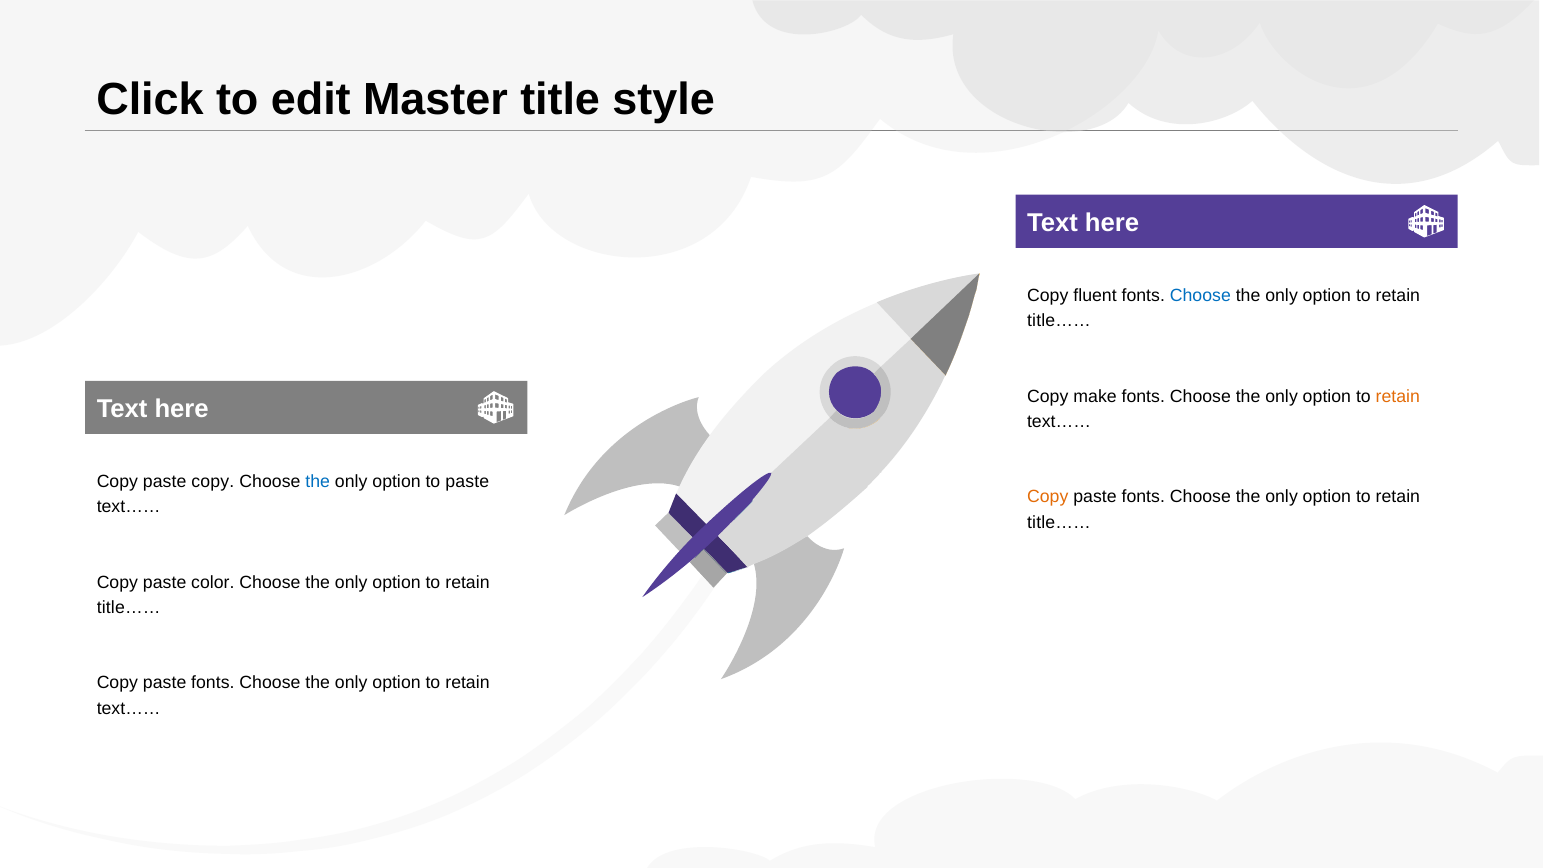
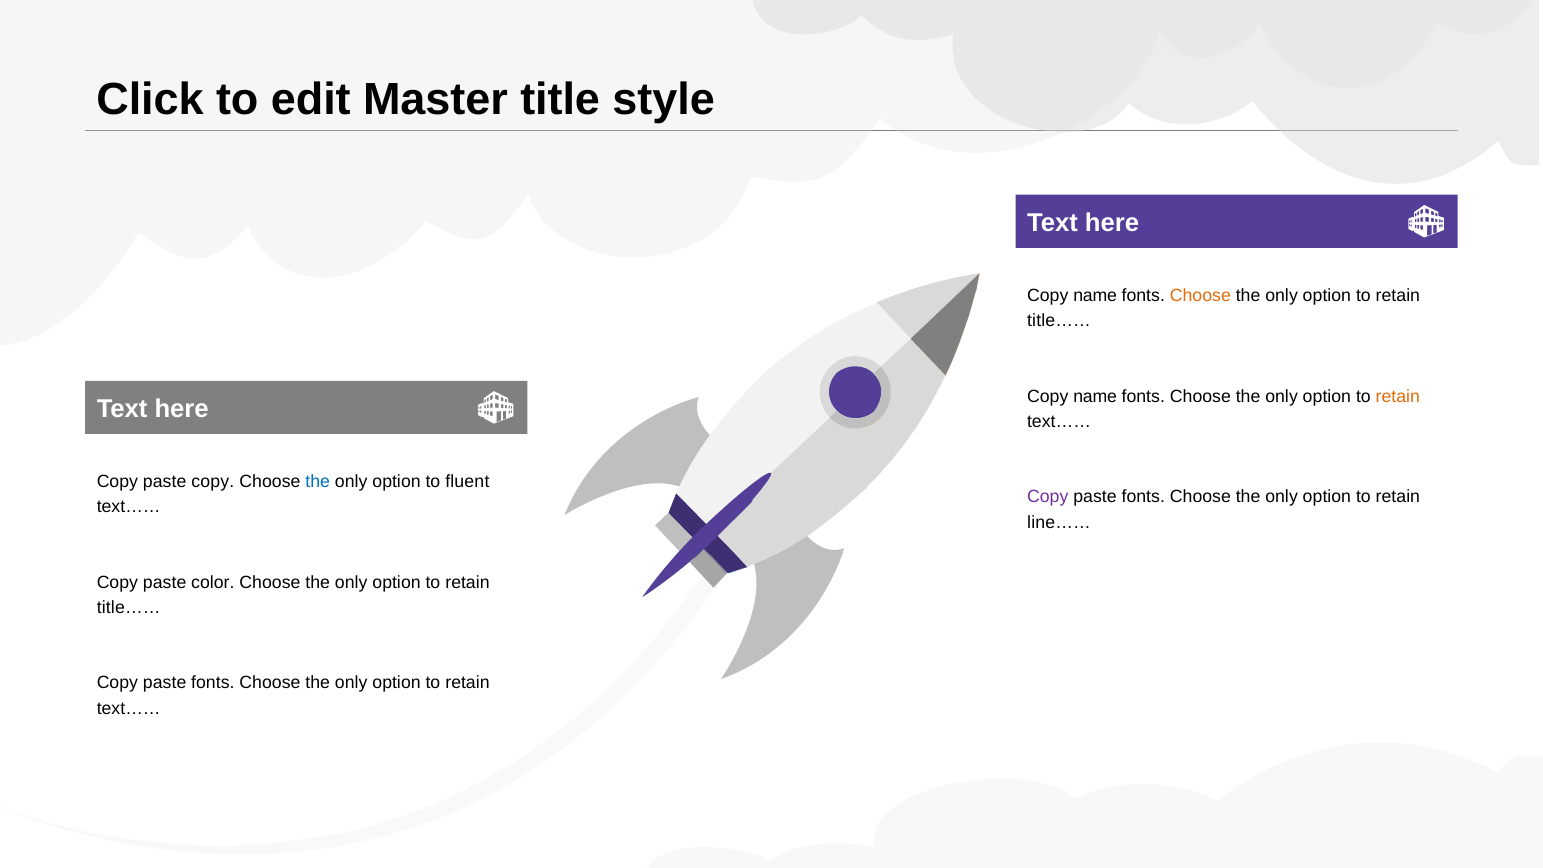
fluent: fluent -> name (1095, 295)
Choose colour: blue -> orange (1200, 295)
make: make -> name (1095, 396)
to paste: paste -> fluent (467, 482)
Copy colour: orange -> purple (1048, 497)
title……: title…… -> line…… (1059, 522)
